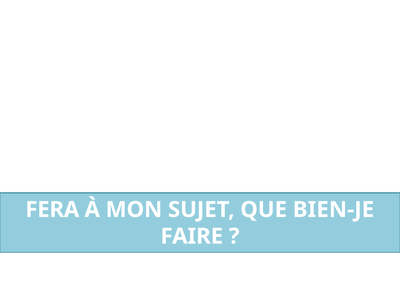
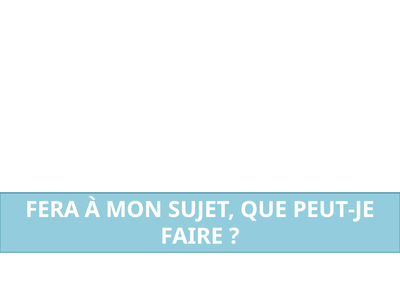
BIEN-JE: BIEN-JE -> PEUT-JE (334, 210)
